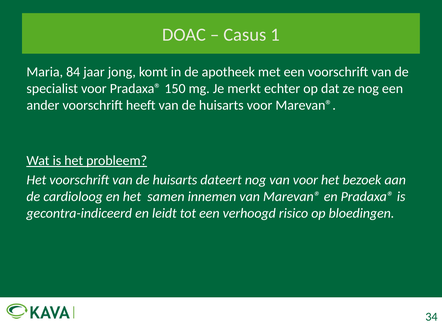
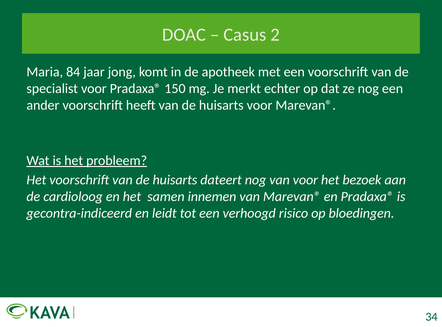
1: 1 -> 2 (275, 35)
